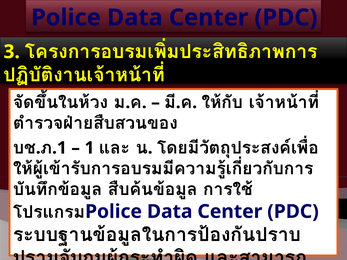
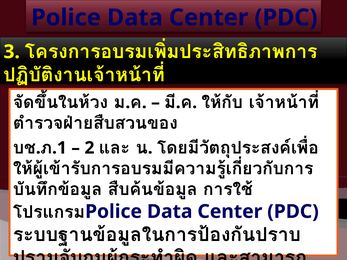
1: 1 -> 2 (89, 148)
